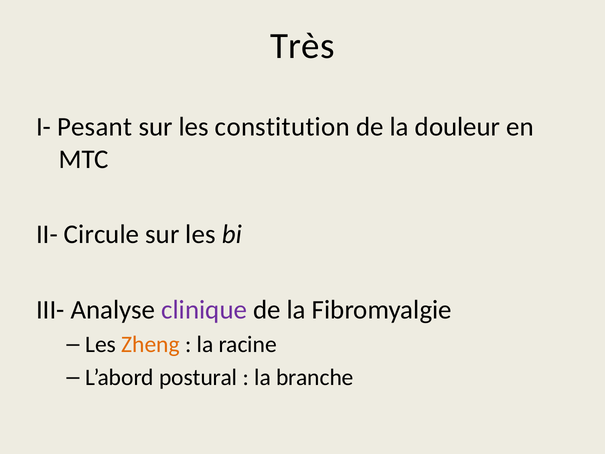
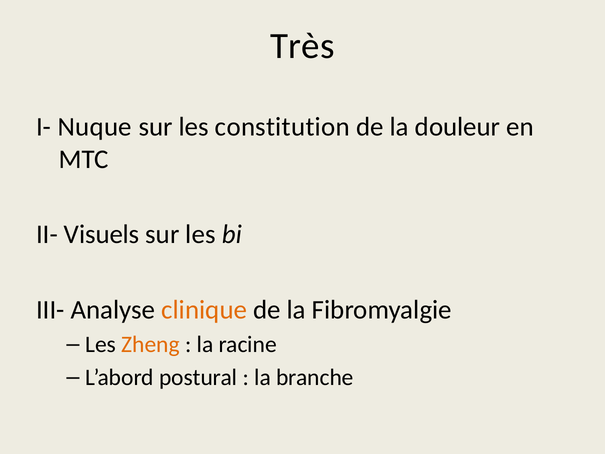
Pesant: Pesant -> Nuque (95, 127)
Circule: Circule -> Visuels (102, 234)
clinique colour: purple -> orange (204, 310)
